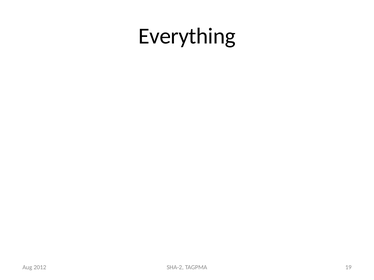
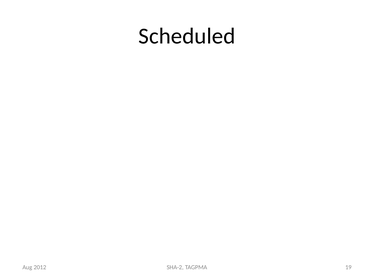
Everything: Everything -> Scheduled (187, 36)
